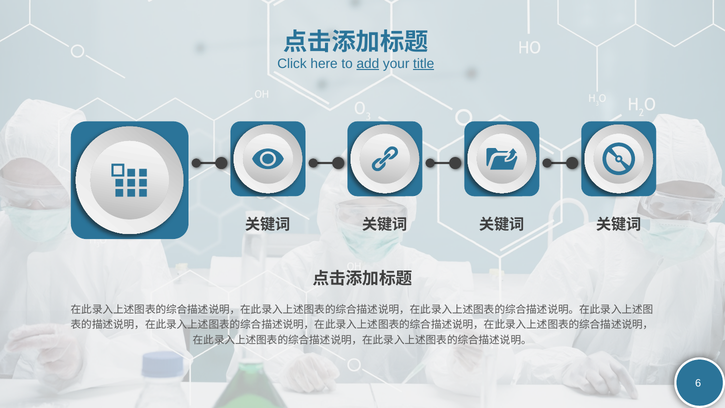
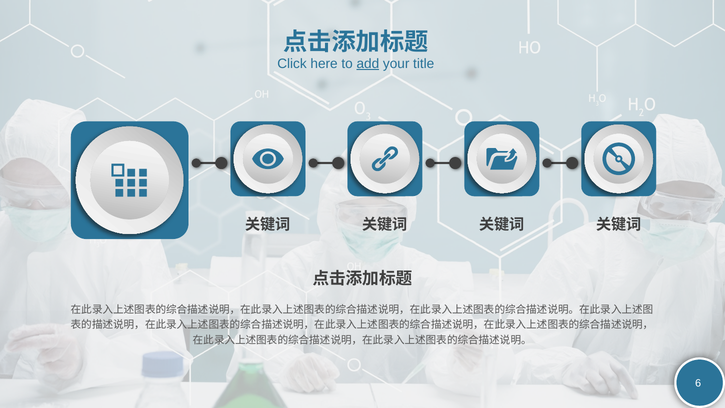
title underline: present -> none (424, 64)
